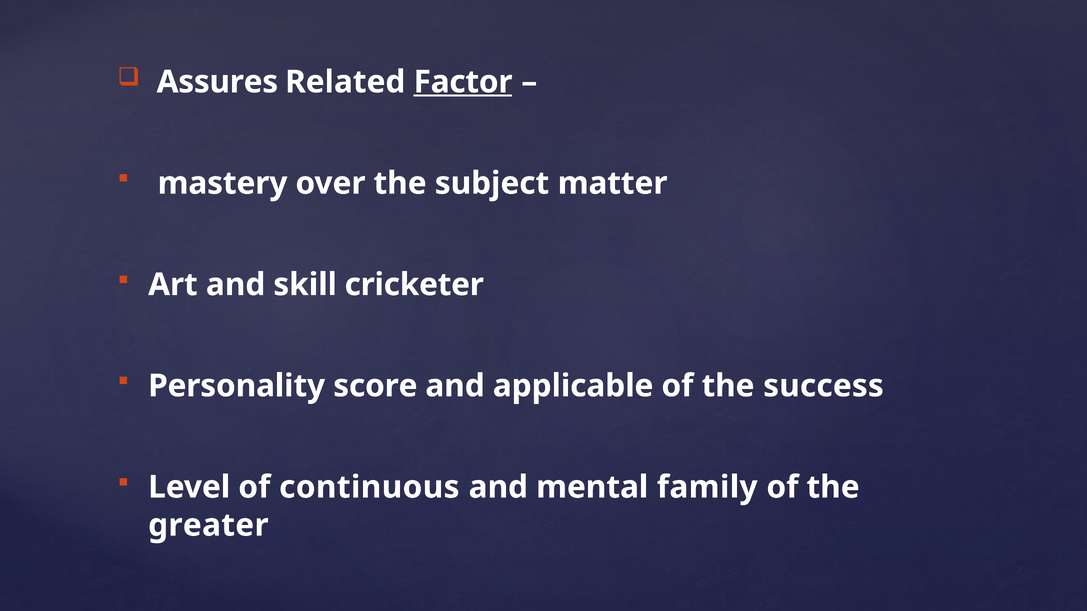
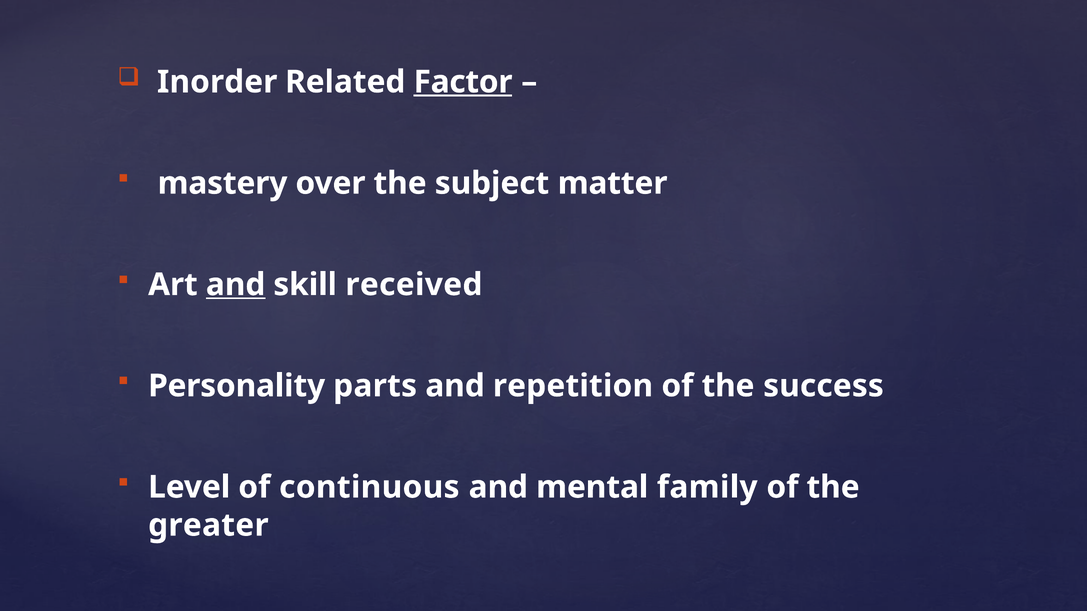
Assures: Assures -> Inorder (217, 82)
and underline: none -> present (236, 285)
cricketer: cricketer -> received (414, 285)
score: score -> parts (375, 386)
applicable: applicable -> repetition (573, 386)
